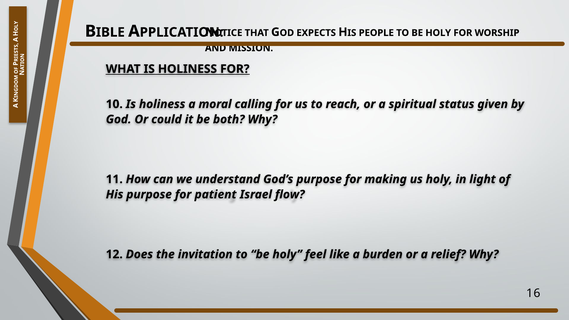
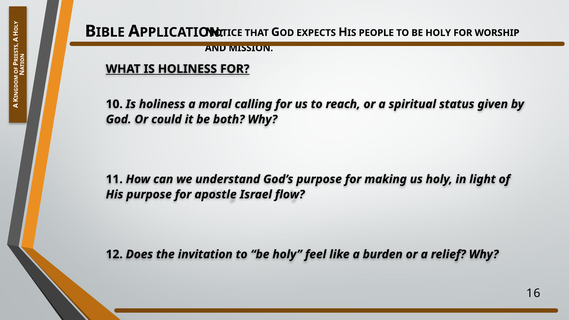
patient: patient -> apostle (216, 194)
